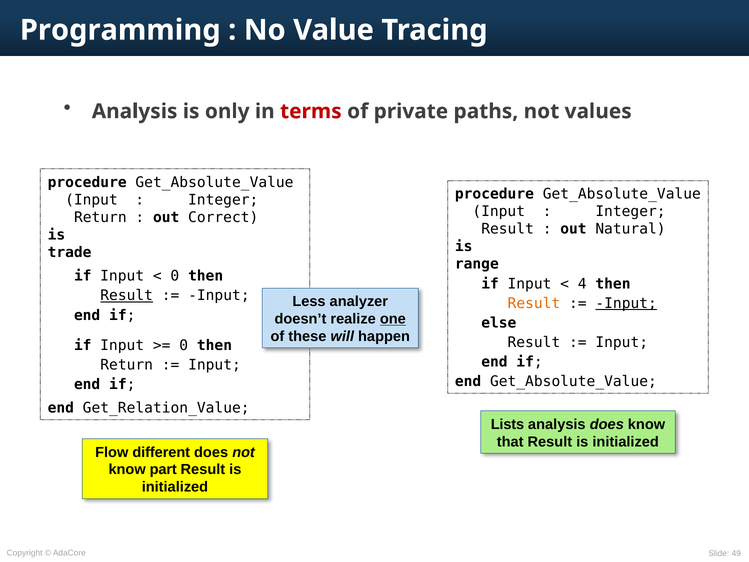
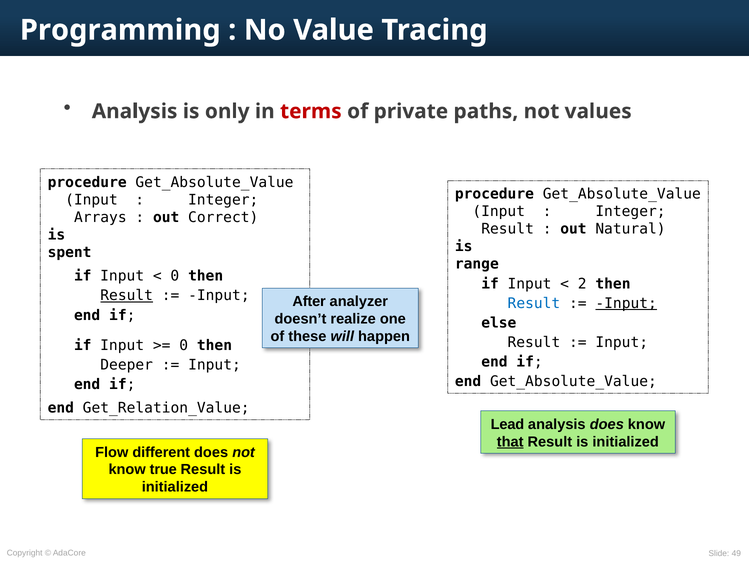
Return: Return -> Arrays (100, 217)
trade: trade -> spent (70, 252)
4: 4 -> 2 (582, 284)
Less: Less -> After (309, 301)
Result colour: orange -> blue (534, 303)
one underline: present -> none (393, 319)
Return: Return -> Deeper (127, 365)
Lists: Lists -> Lead (507, 424)
that underline: none -> present (510, 442)
part: part -> true (163, 469)
